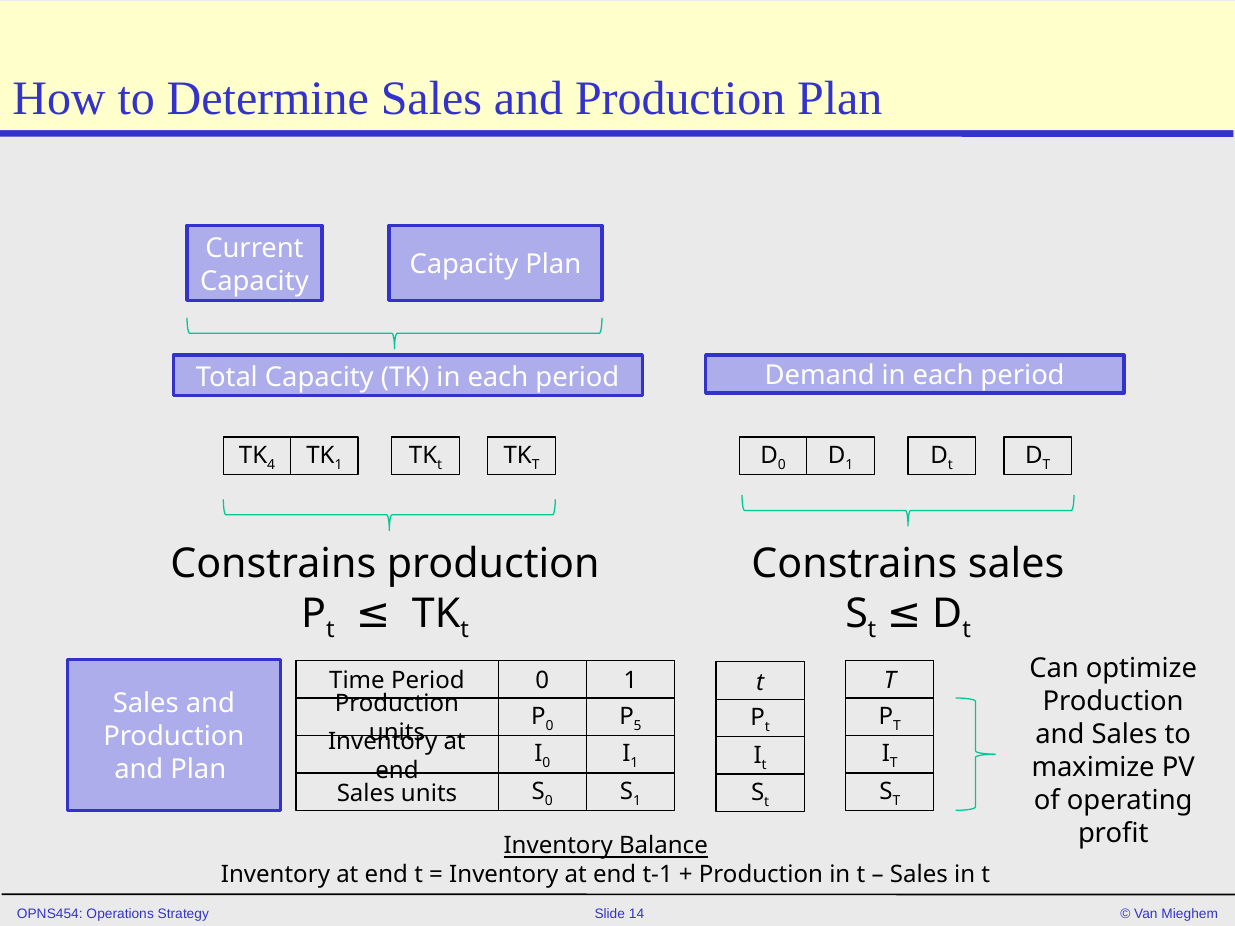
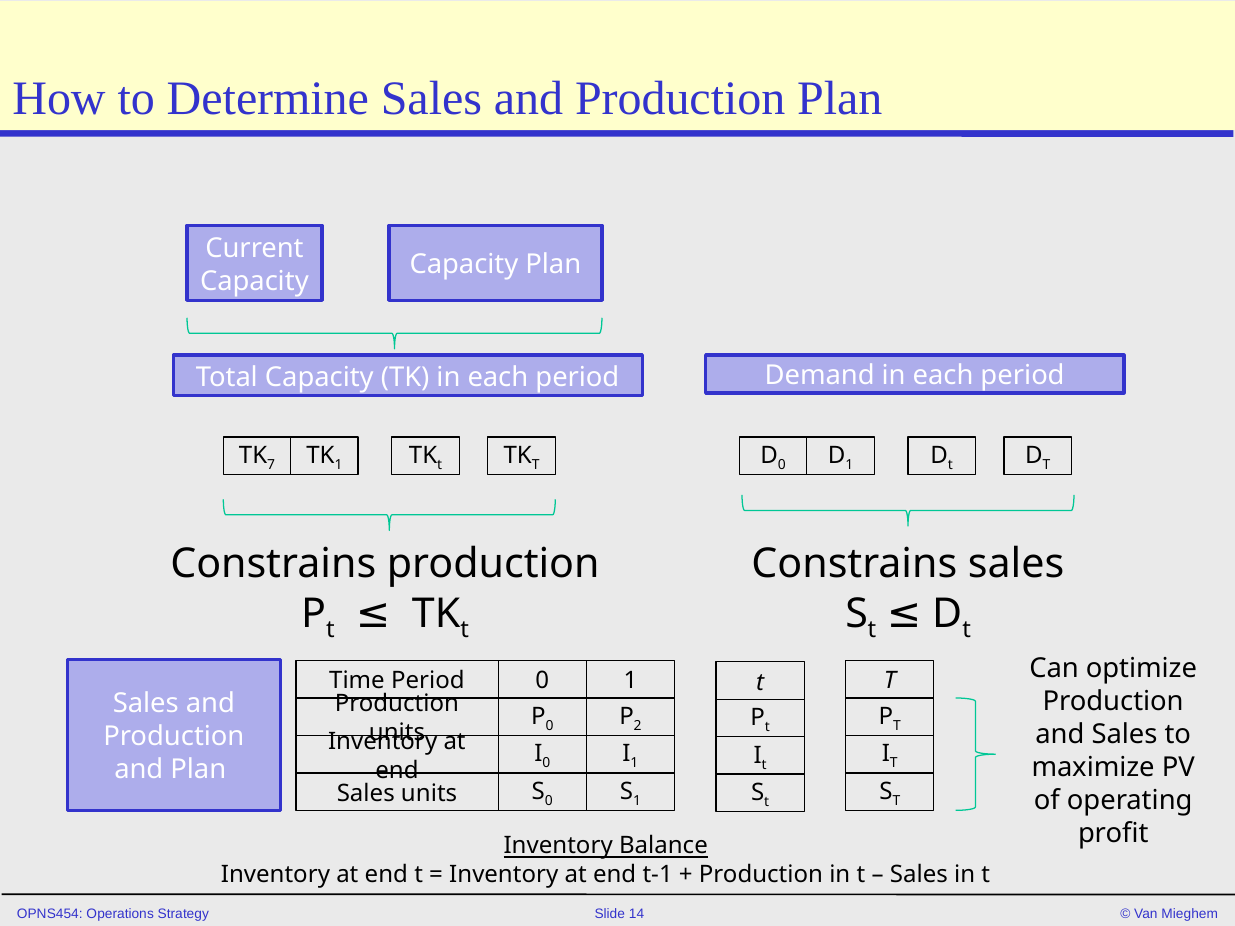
4: 4 -> 7 (271, 465)
5: 5 -> 2 (638, 726)
